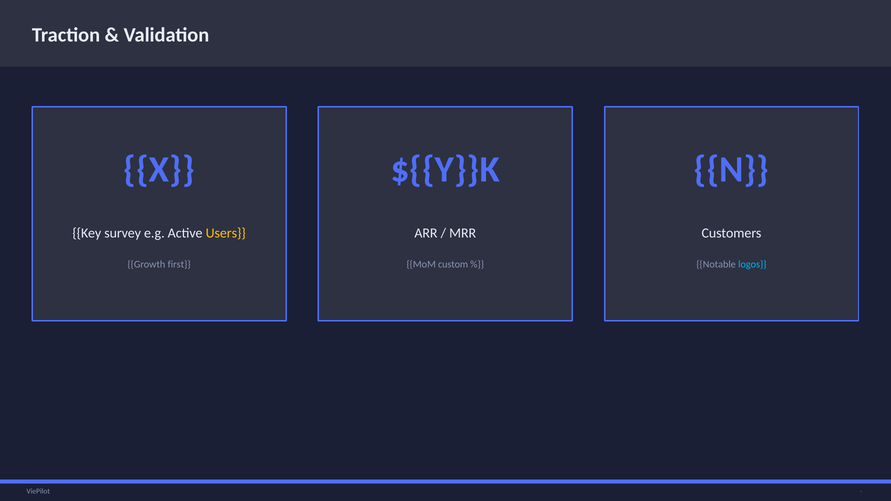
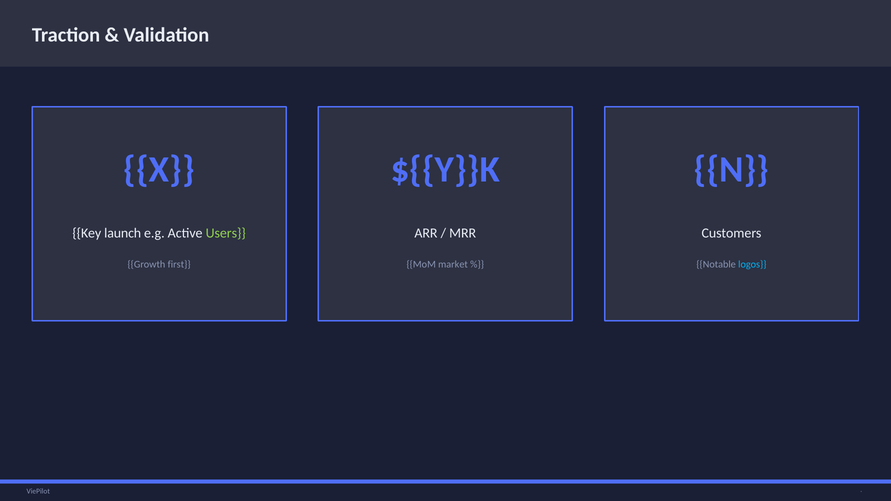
survey: survey -> launch (123, 233)
Users colour: yellow -> light green (226, 233)
custom: custom -> market (453, 265)
